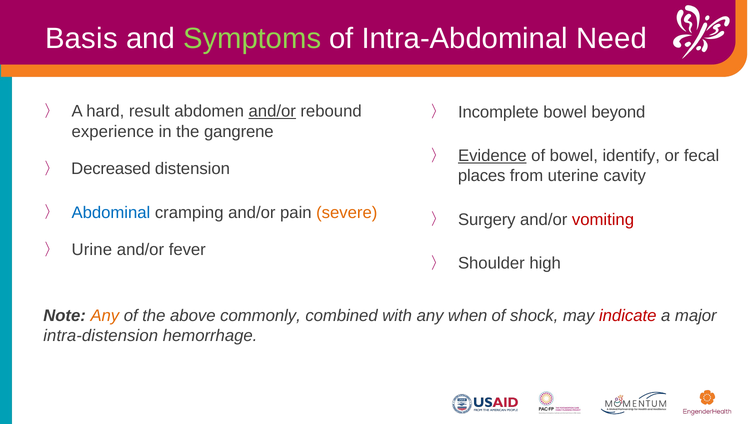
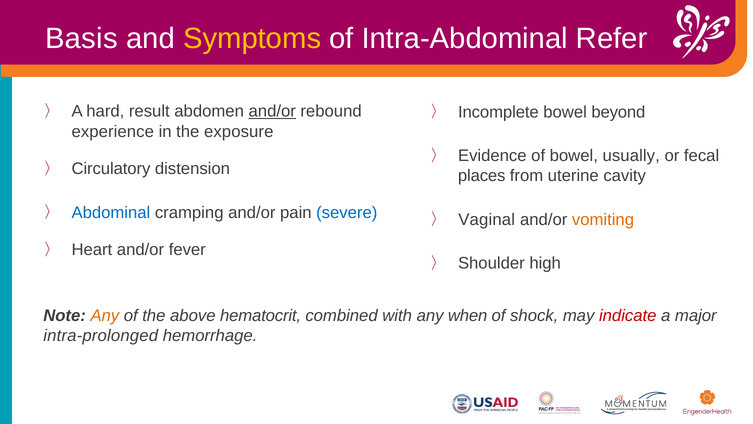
Symptoms colour: light green -> yellow (252, 39)
Need: Need -> Refer (612, 39)
gangrene: gangrene -> exposure (239, 131)
Evidence underline: present -> none (492, 156)
identify: identify -> usually (631, 156)
Decreased: Decreased -> Circulatory (111, 169)
severe colour: orange -> blue (347, 212)
Surgery: Surgery -> Vaginal (487, 219)
vomiting colour: red -> orange (603, 219)
Urine: Urine -> Heart (92, 250)
commonly: commonly -> hematocrit (261, 315)
intra-distension: intra-distension -> intra-prolonged (101, 336)
